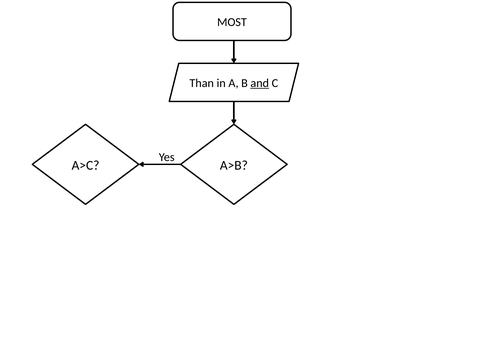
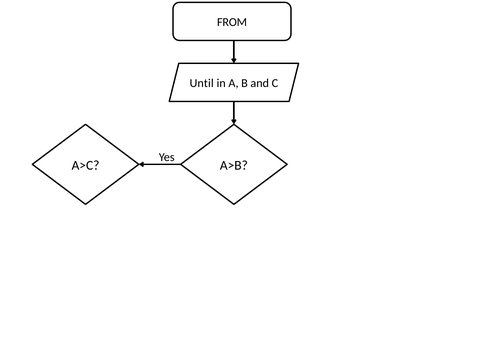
MOST: MOST -> FROM (232, 22)
Than: Than -> Until (202, 83)
and underline: present -> none (260, 83)
